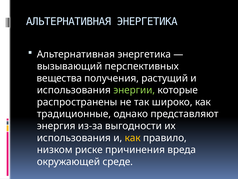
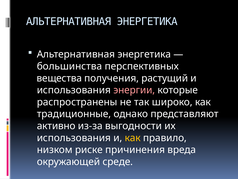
вызывающий: вызывающий -> большинства (69, 66)
энергии colour: light green -> pink (134, 90)
энергия: энергия -> активно (56, 126)
